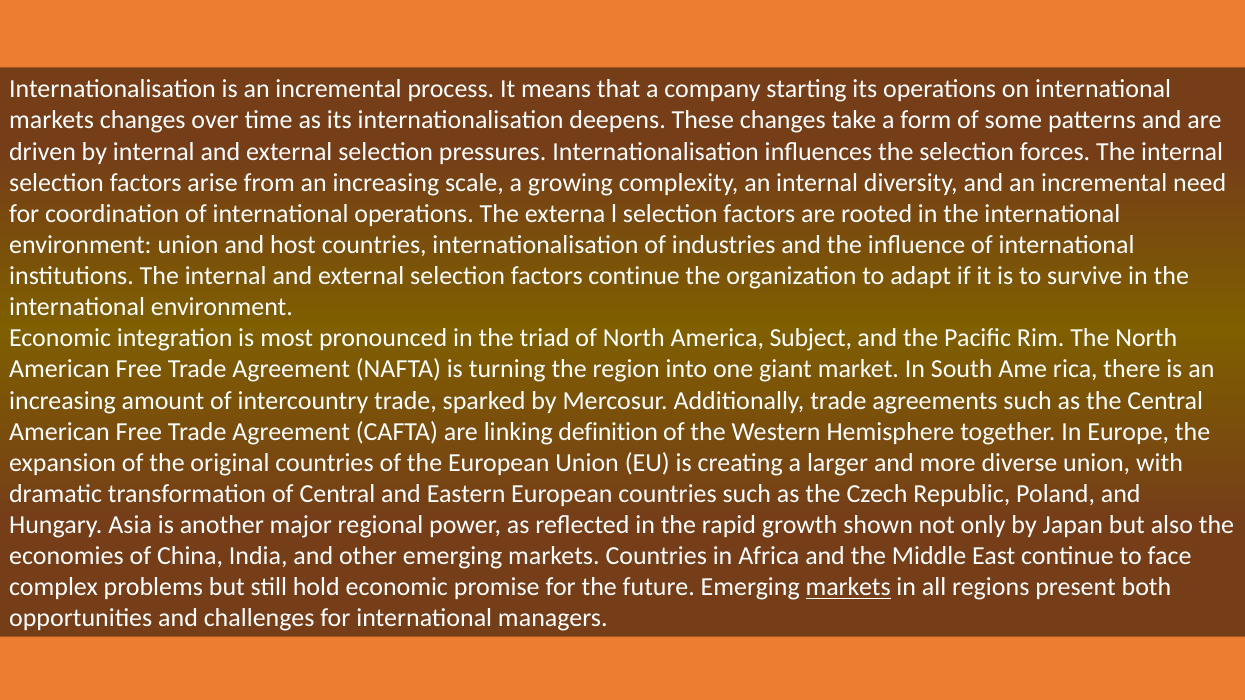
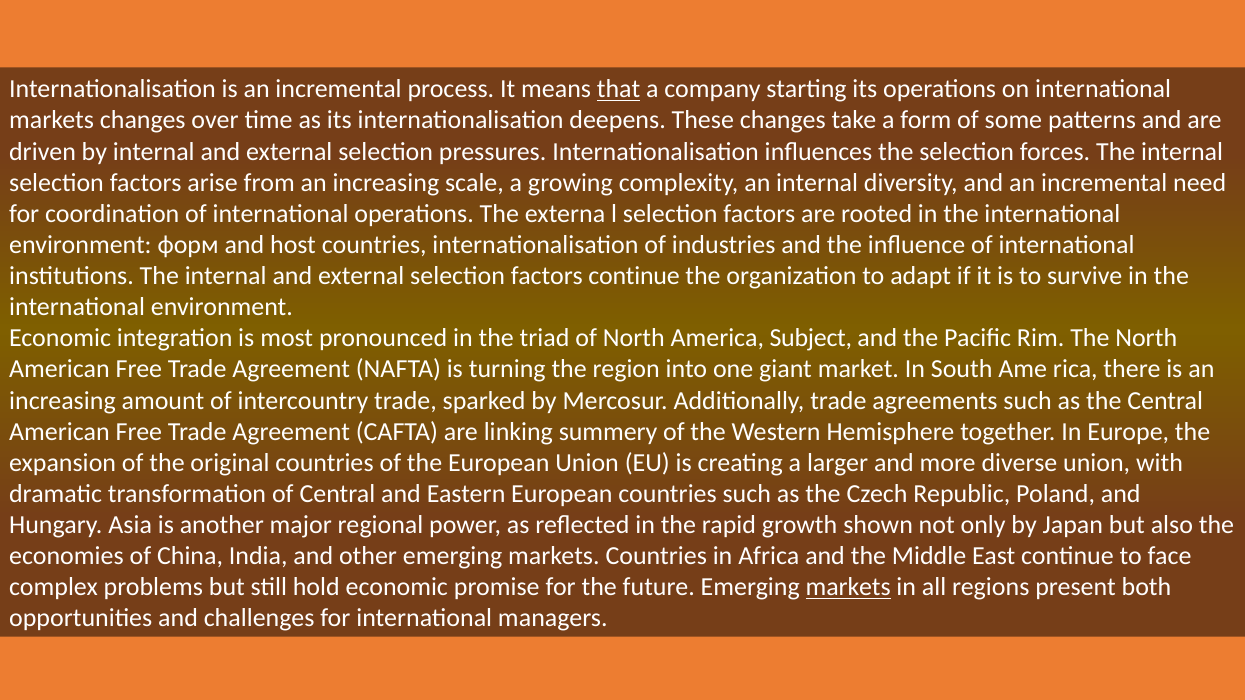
that underline: none -> present (619, 89)
environment union: union -> форм (188, 245)
definition: definition -> summery (608, 432)
